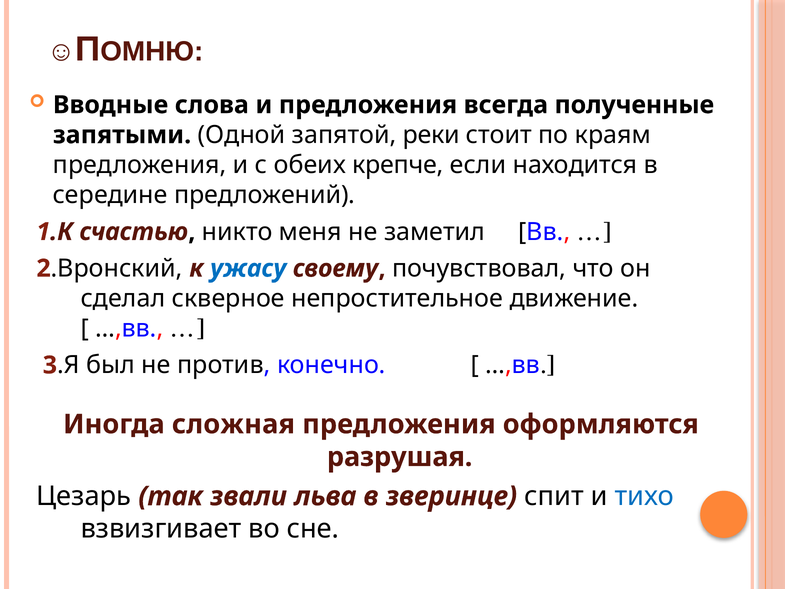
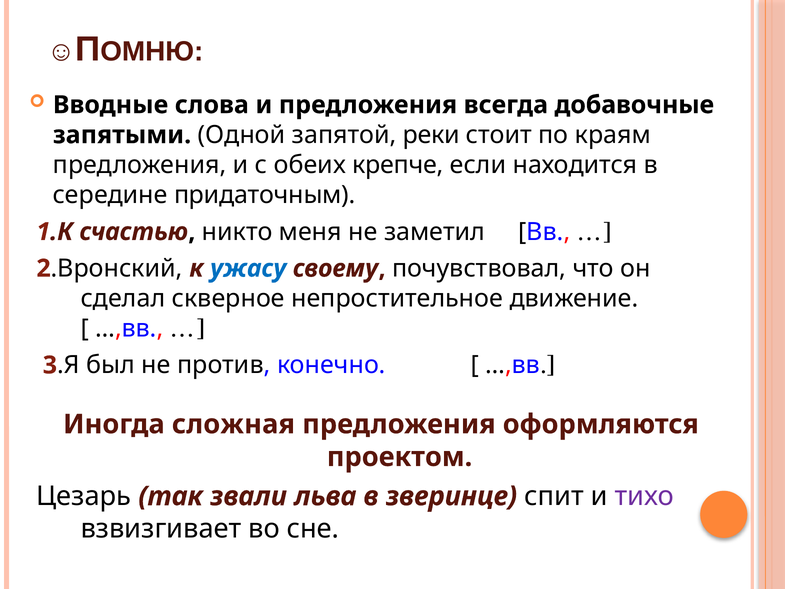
полученные: полученные -> добавочные (634, 105)
предложений: предложений -> придаточным (265, 195)
разрушая: разрушая -> проектом (400, 457)
тихо colour: blue -> purple (644, 496)
